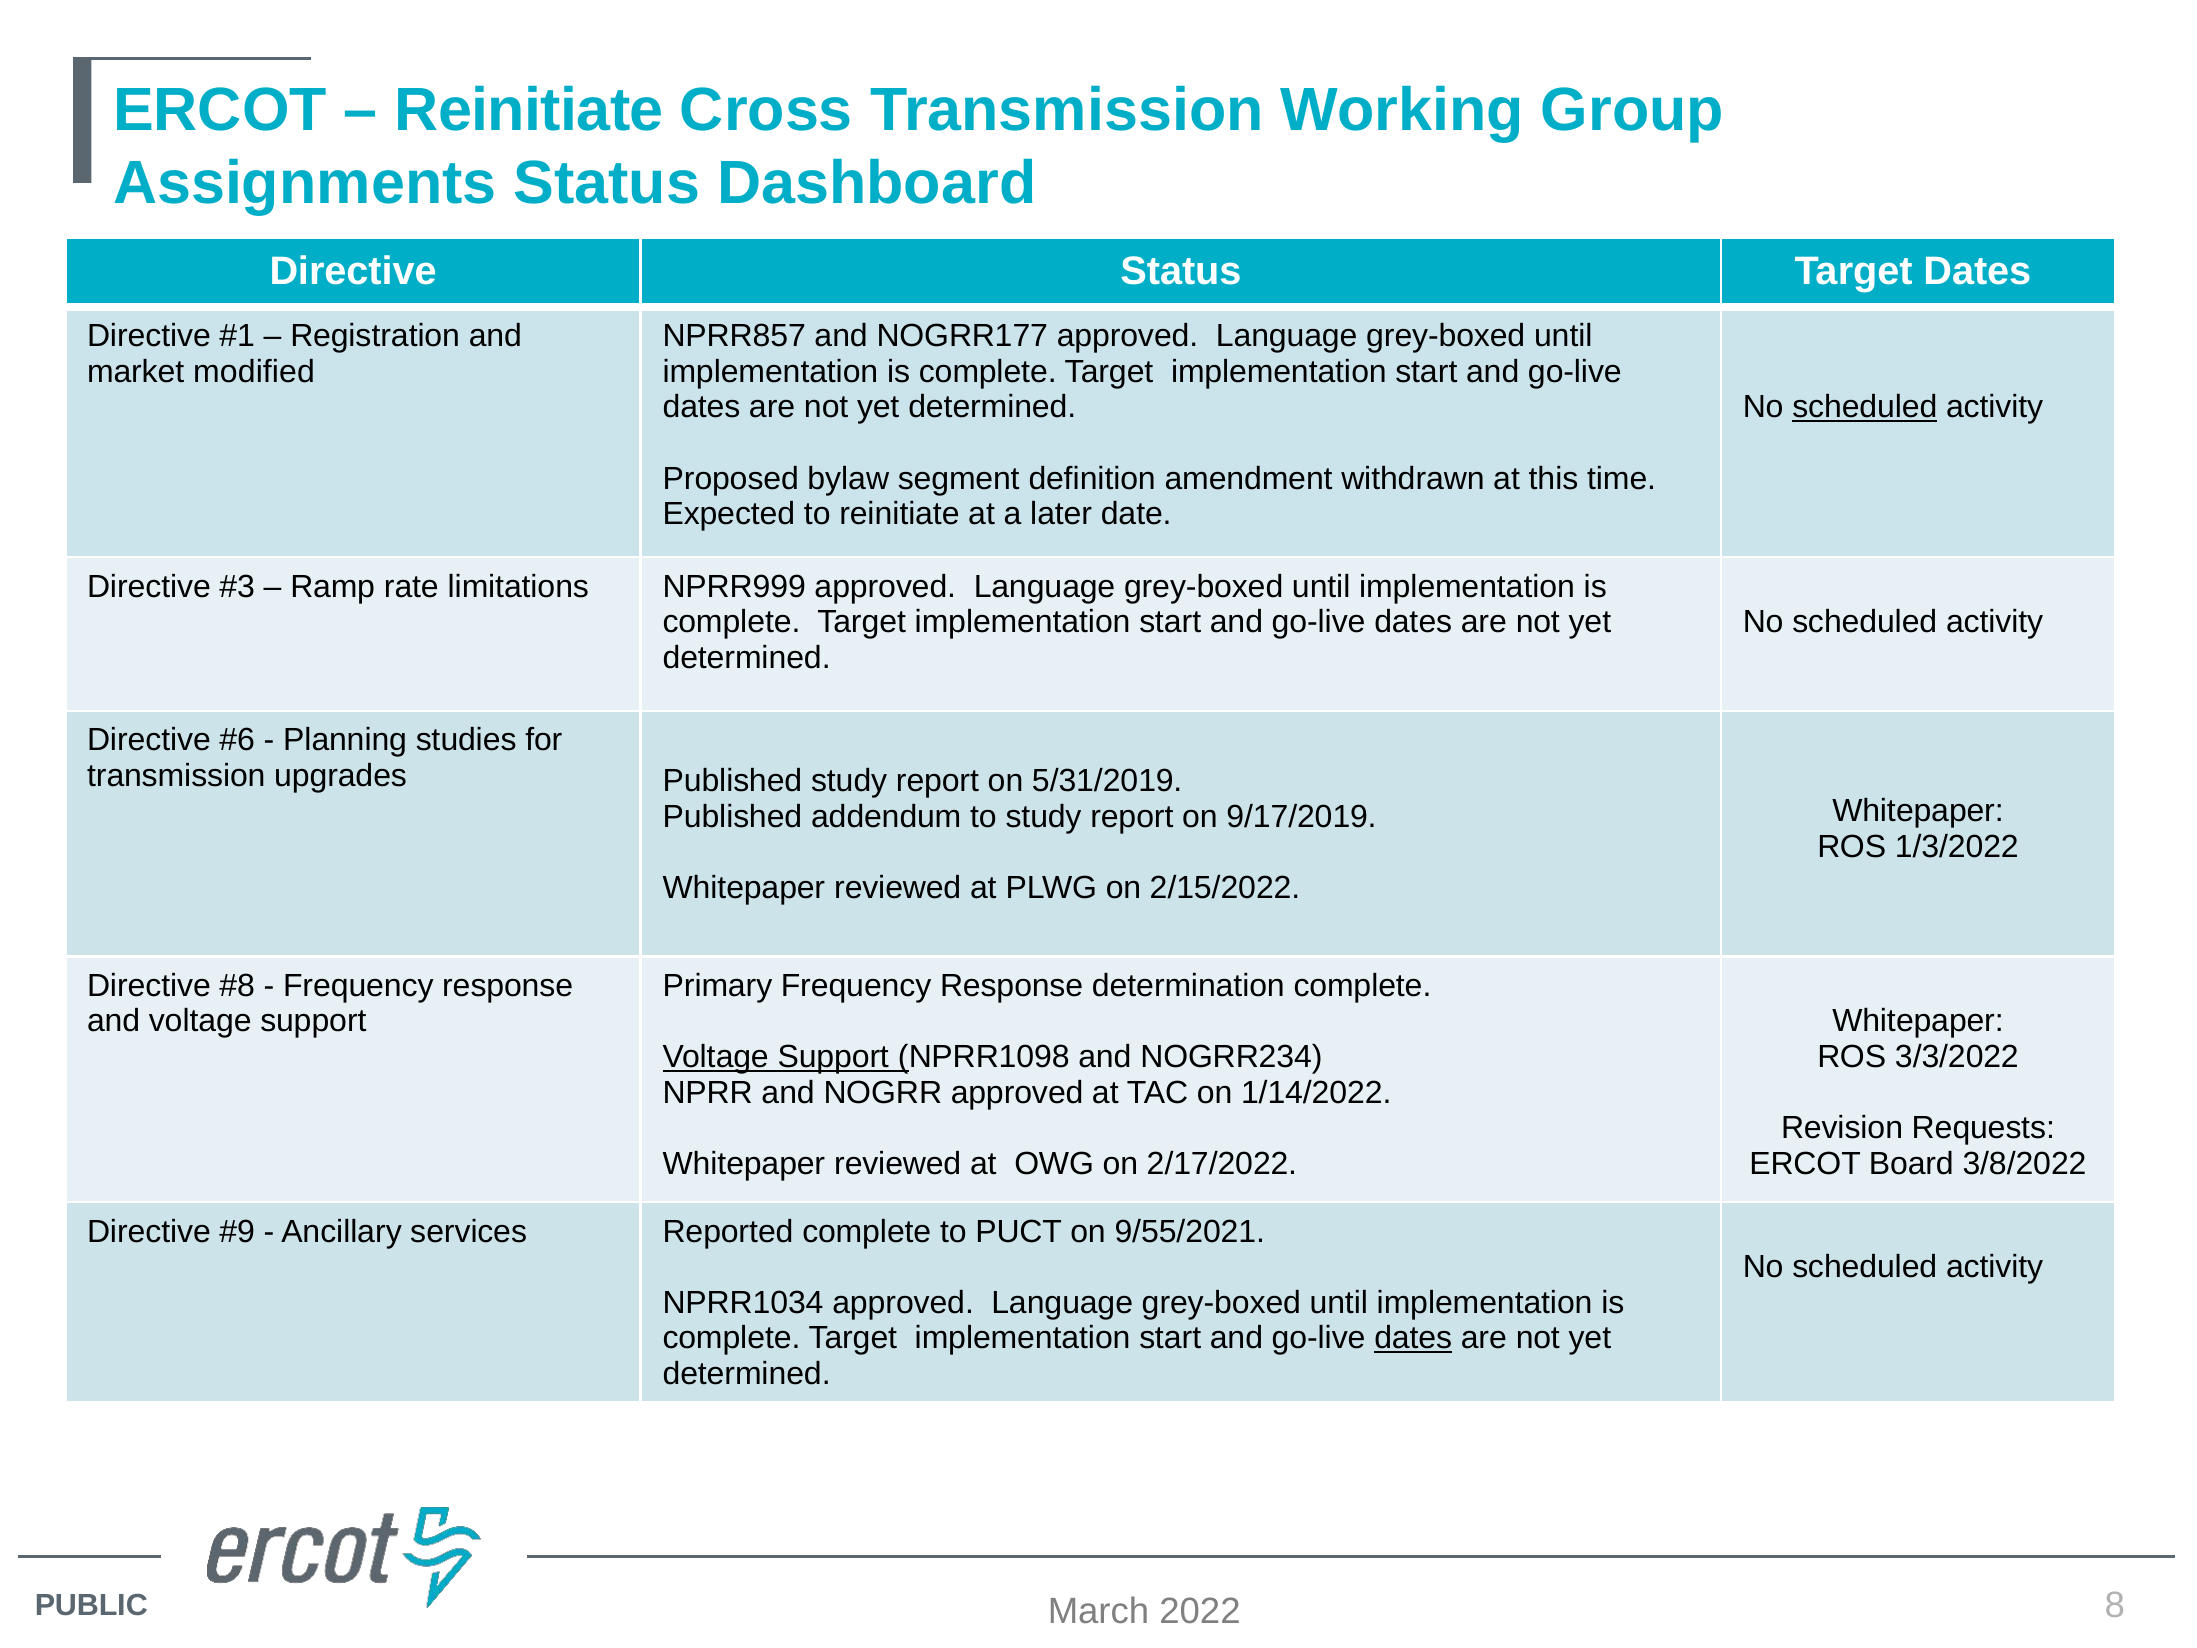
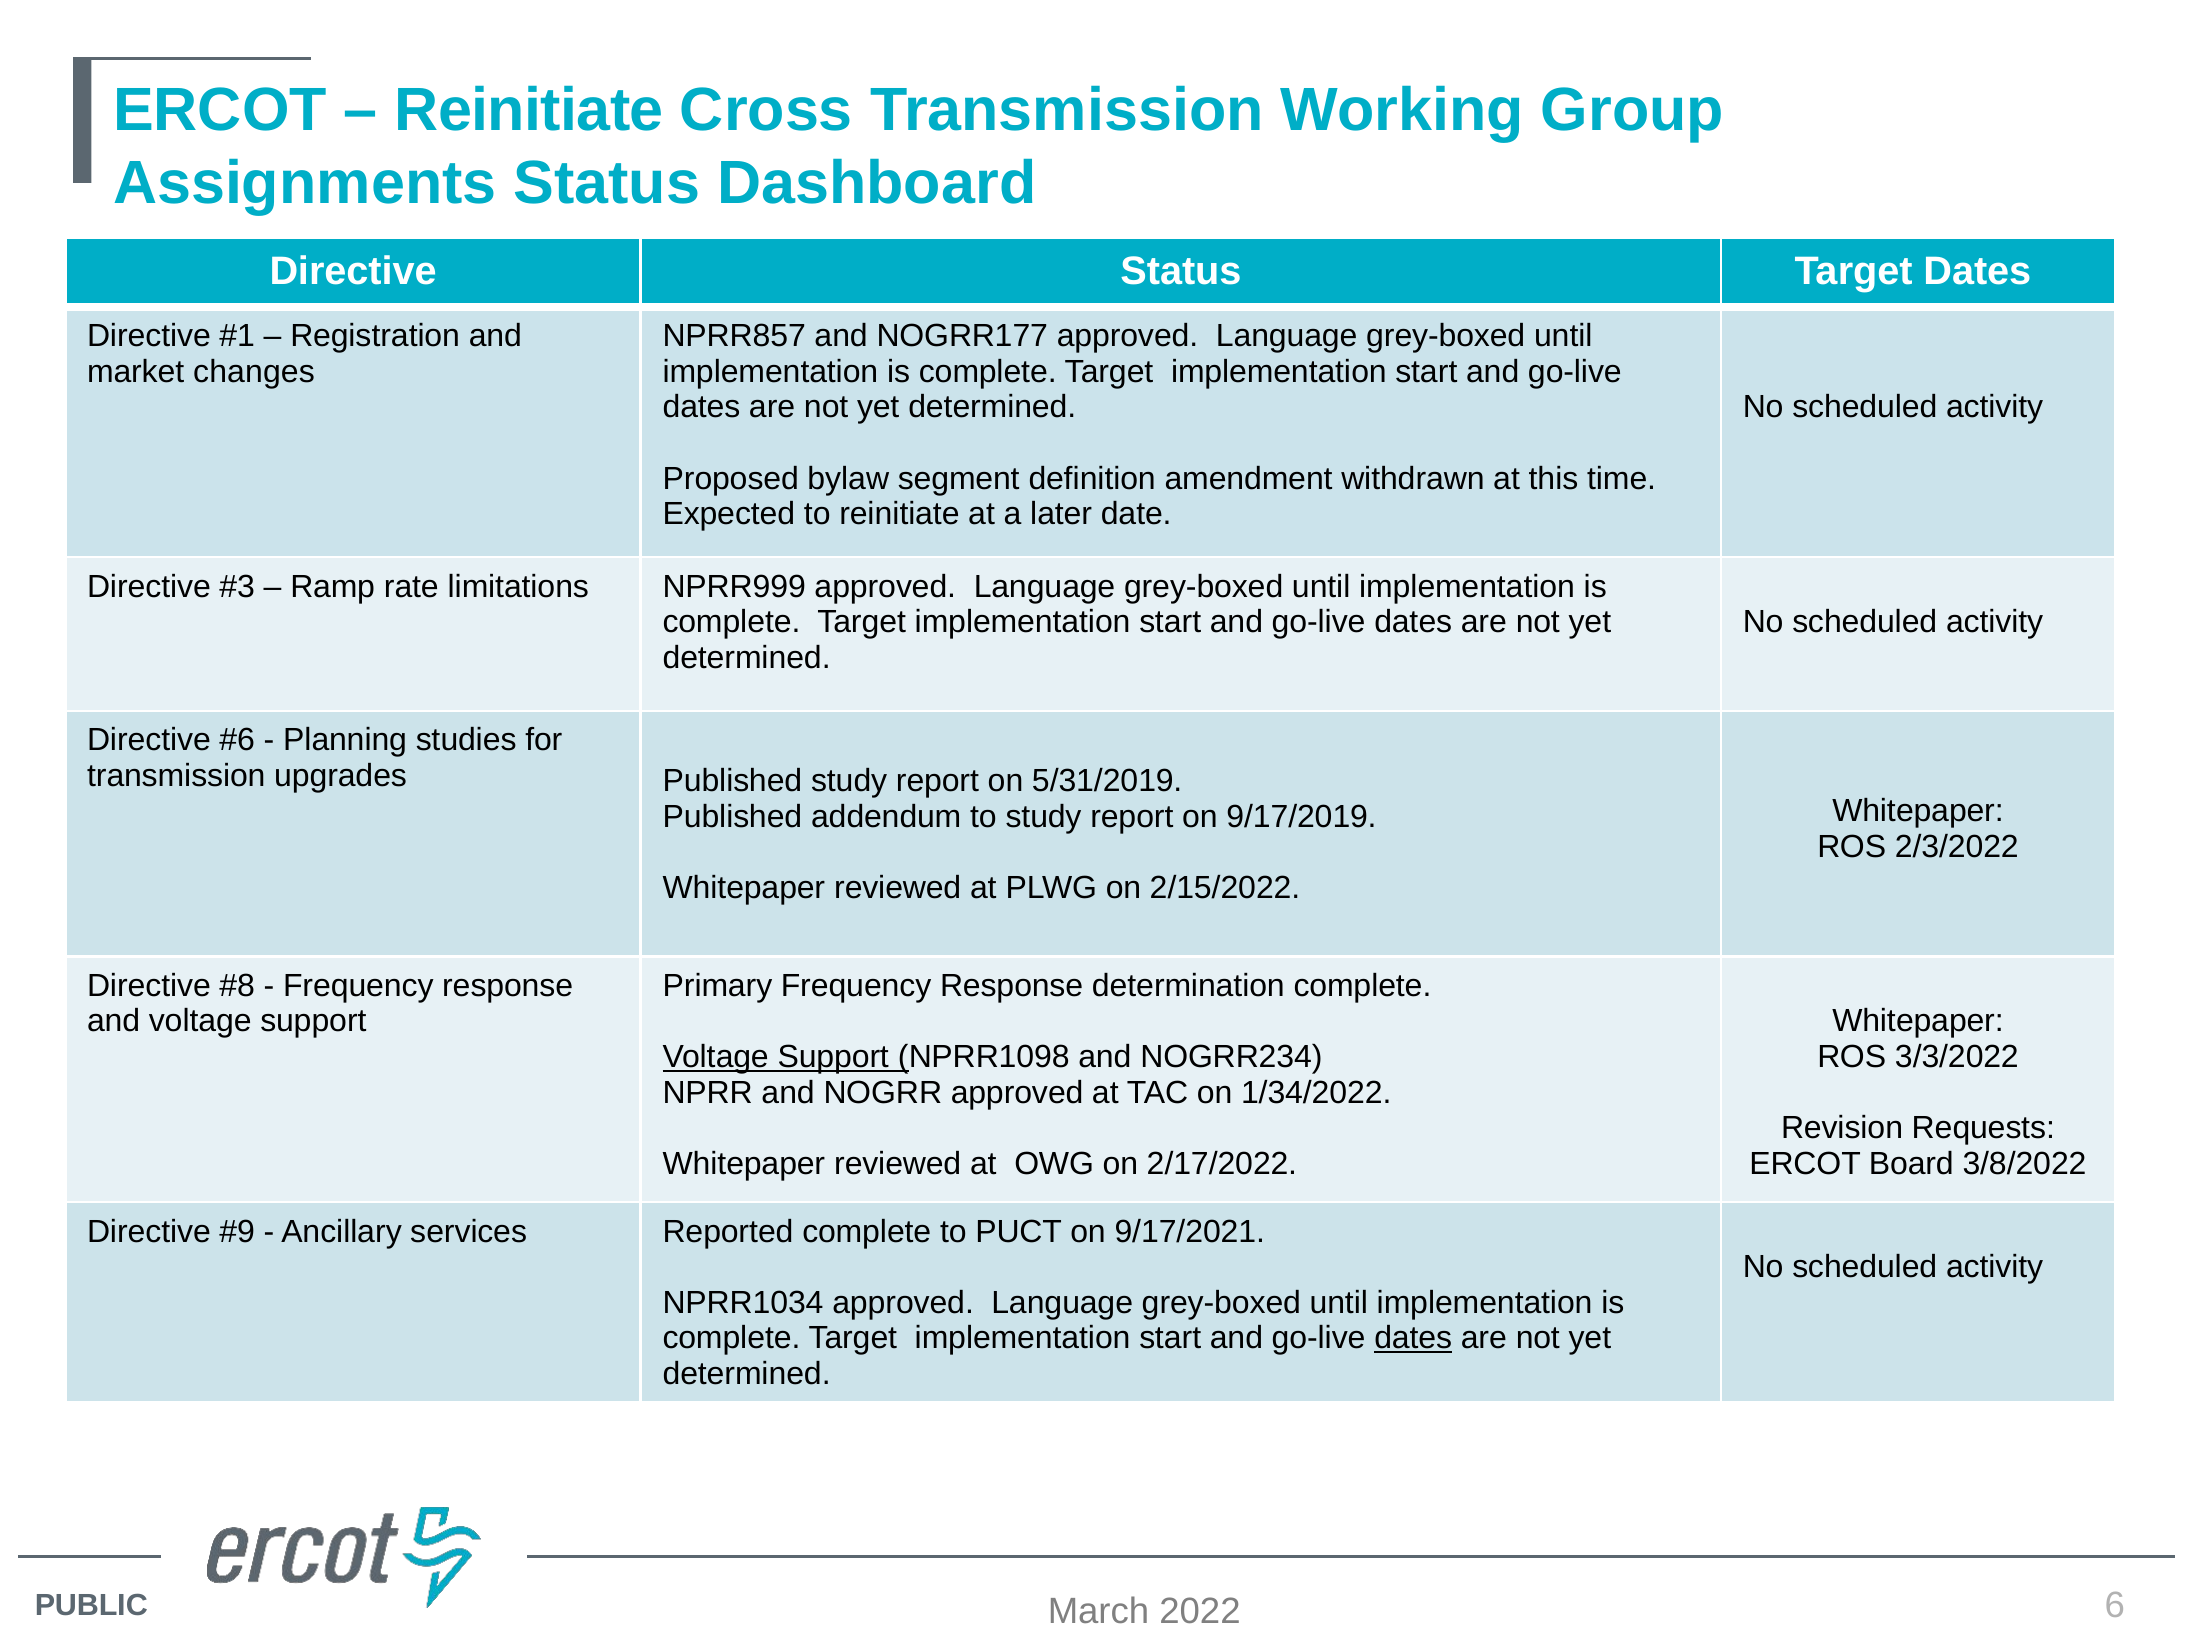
modified: modified -> changes (254, 372)
scheduled underline: present -> none (1865, 407)
1/3/2022: 1/3/2022 -> 2/3/2022 (1957, 847)
1/14/2022: 1/14/2022 -> 1/34/2022 (1316, 1092)
9/55/2021: 9/55/2021 -> 9/17/2021 (1190, 1231)
8: 8 -> 6 (2115, 1605)
